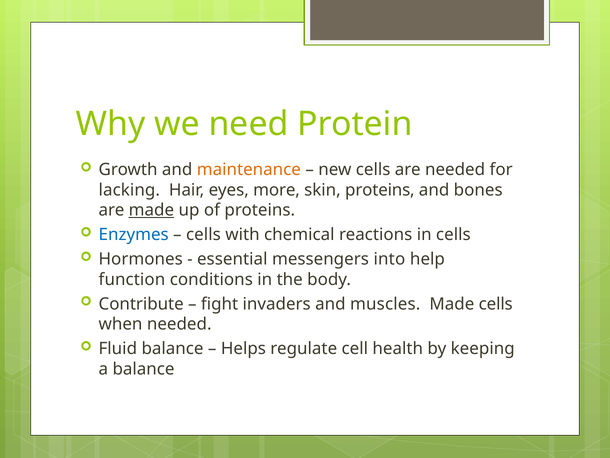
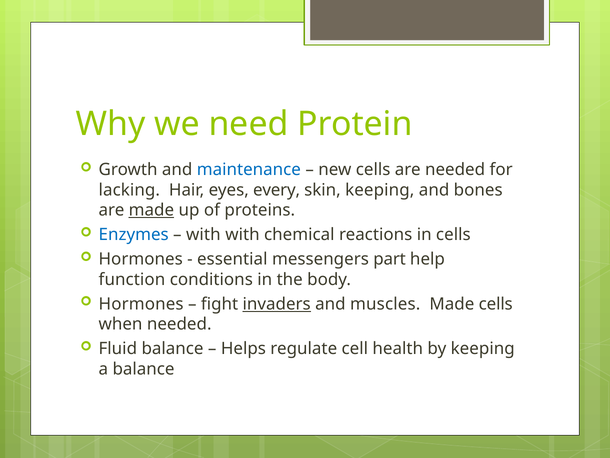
maintenance colour: orange -> blue (249, 169)
more: more -> every (277, 190)
skin proteins: proteins -> keeping (380, 190)
cells: cells -> with (203, 235)
into: into -> part (390, 259)
Contribute: Contribute -> Hormones (141, 304)
invaders underline: none -> present (277, 304)
